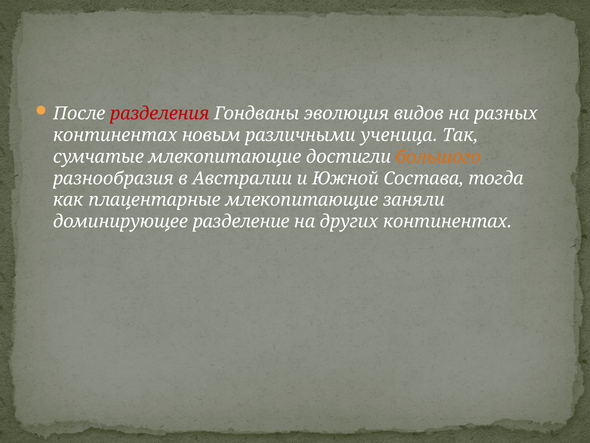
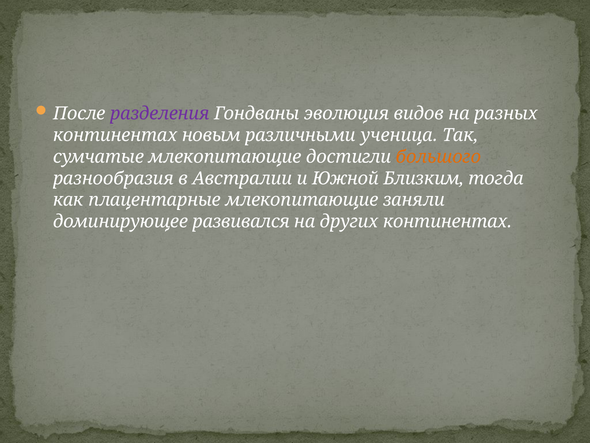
разделения colour: red -> purple (160, 113)
Состава: Состава -> Близким (424, 178)
разделение: разделение -> развивался (241, 221)
